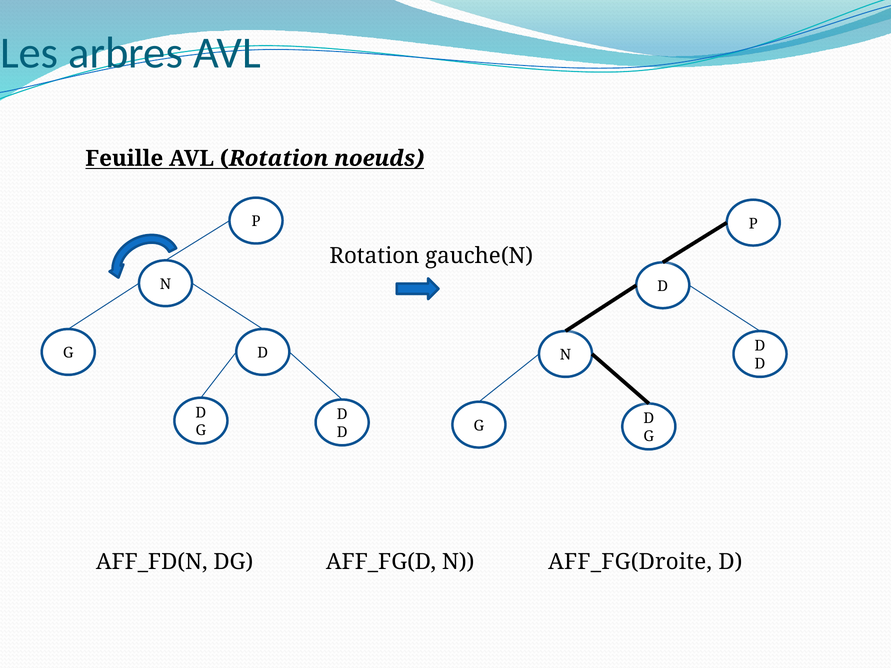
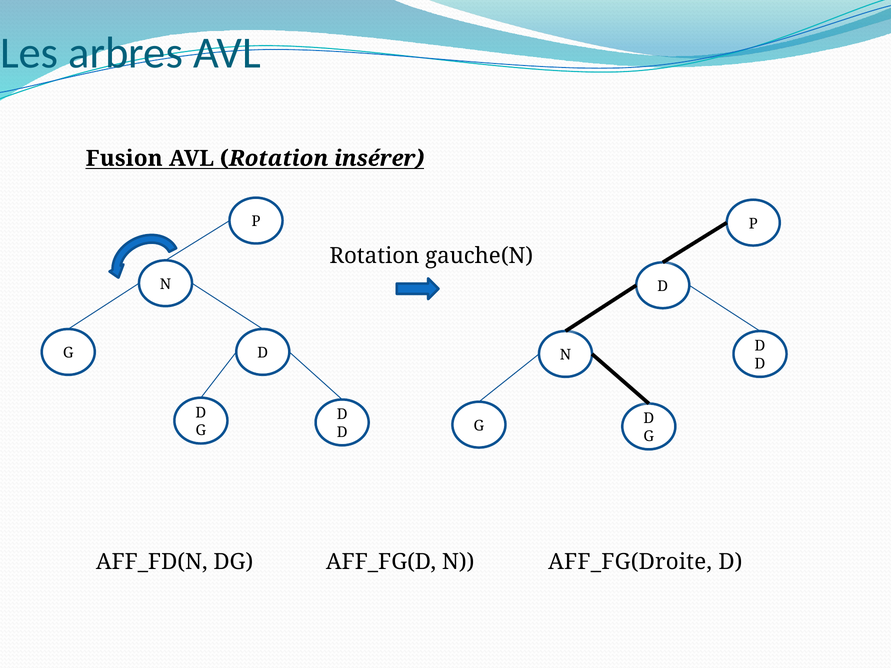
Feuille: Feuille -> Fusion (124, 159)
noeuds: noeuds -> insérer (379, 159)
